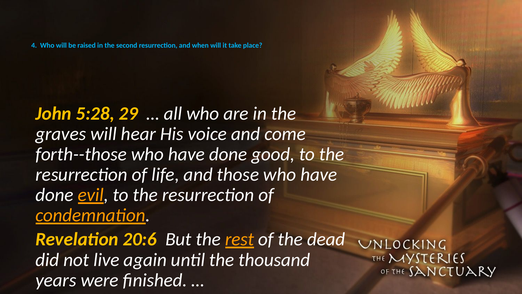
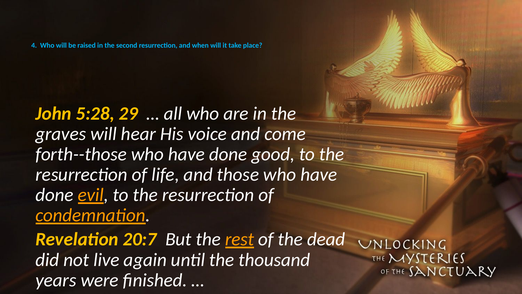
20:6: 20:6 -> 20:7 (140, 239)
